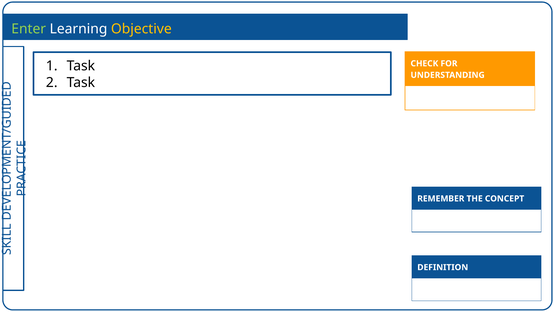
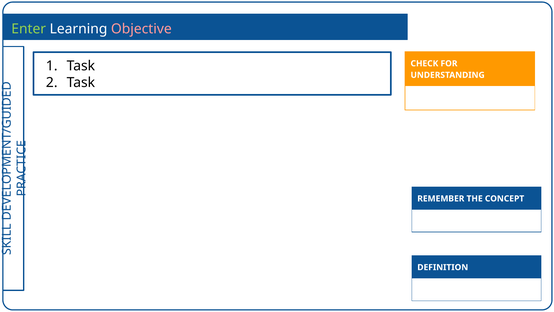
Objective colour: yellow -> pink (141, 29)
